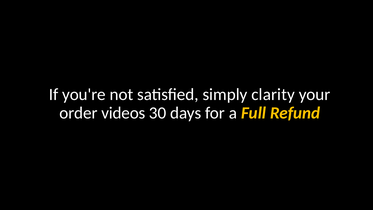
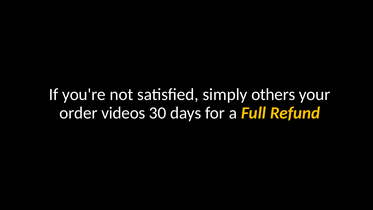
clarity: clarity -> others (273, 94)
